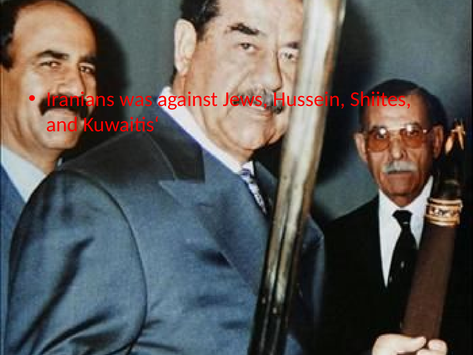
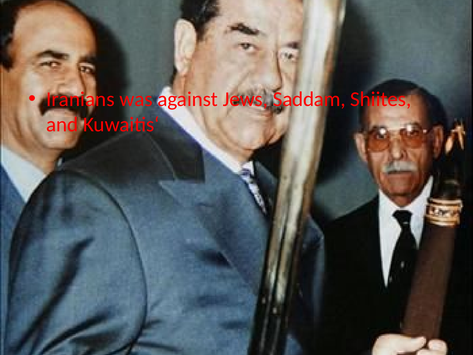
Hussein: Hussein -> Saddam (309, 99)
